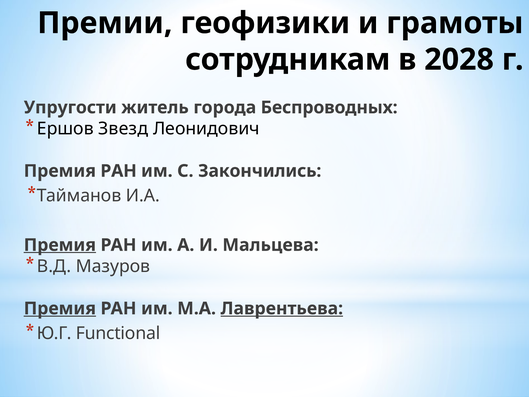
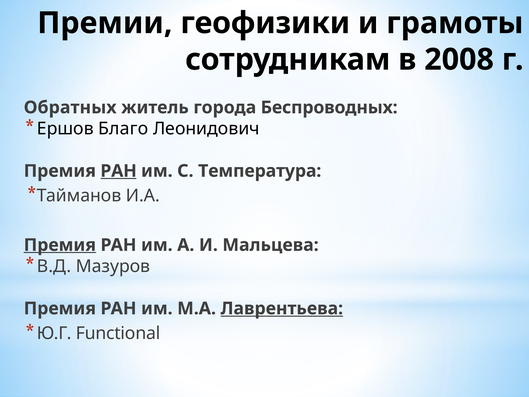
2028: 2028 -> 2008 (459, 60)
Упругости: Упругости -> Обратных (70, 107)
Звезд: Звезд -> Благо (123, 129)
РАН underline: none -> present (119, 171)
Закончились: Закончились -> Температура (260, 171)
Премия underline: present -> none (60, 308)
